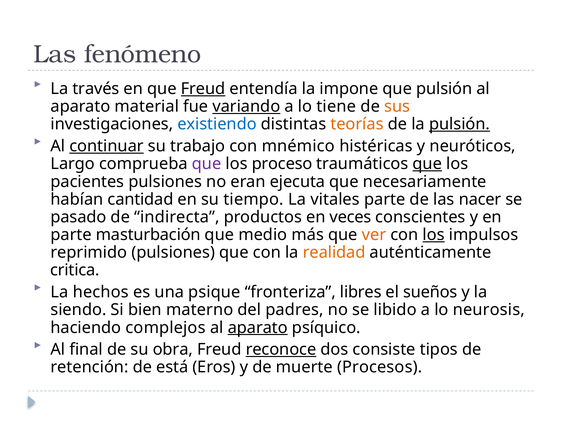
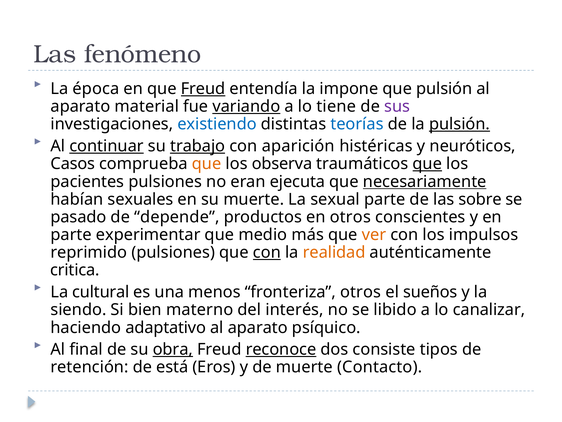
través: través -> época (96, 89)
sus colour: orange -> purple (397, 106)
teorías colour: orange -> blue (357, 124)
trabajo underline: none -> present (198, 146)
mnémico: mnémico -> aparición (298, 146)
Largo: Largo -> Casos (73, 164)
que colour: purple -> orange (207, 164)
proceso: proceso -> observa (282, 164)
necesariamente underline: none -> present (425, 181)
cantidad: cantidad -> sexuales (140, 199)
su tiempo: tiempo -> muerte (254, 199)
vitales: vitales -> sexual (335, 199)
nacer: nacer -> sobre (480, 199)
indirecta: indirecta -> depende (177, 217)
en veces: veces -> otros (350, 217)
masturbación: masturbación -> experimentar (148, 235)
los underline: present -> none (434, 235)
con underline: none -> present (267, 252)
hechos: hechos -> cultural (101, 292)
psique: psique -> menos (214, 292)
fronteriza libres: libres -> otros (361, 292)
padres: padres -> interés (295, 310)
neurosis: neurosis -> canalizar (489, 310)
complejos: complejos -> adaptativo (166, 327)
aparato underline: present -> none (258, 327)
obra underline: none -> present (173, 349)
Procesos: Procesos -> Contacto (380, 367)
